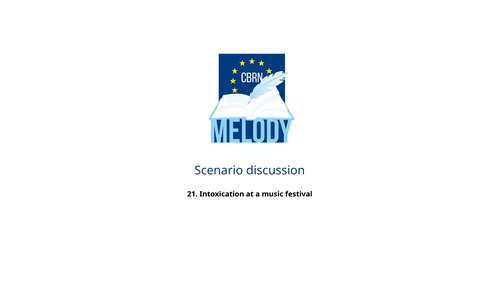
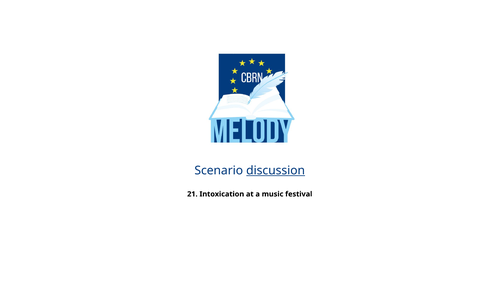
discussion underline: none -> present (276, 171)
